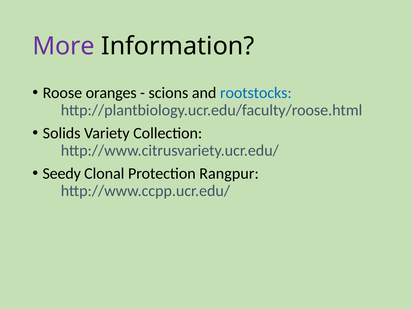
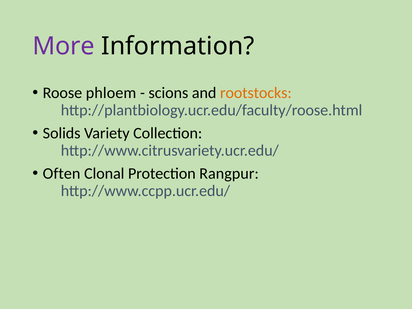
oranges: oranges -> phloem (111, 93)
rootstocks colour: blue -> orange (256, 93)
Seedy: Seedy -> Often (62, 174)
